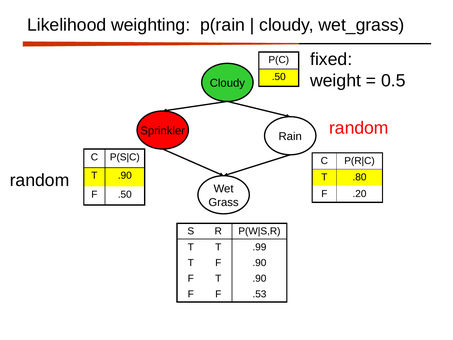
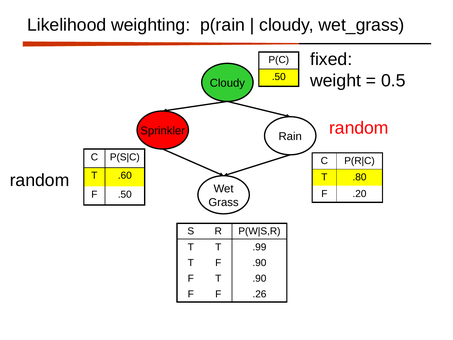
.90: .90 -> .60 (125, 176)
.53: .53 -> .26 (259, 294)
